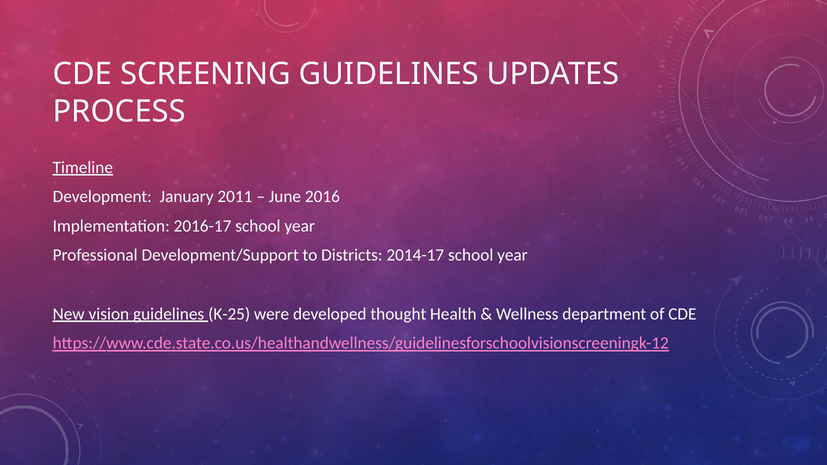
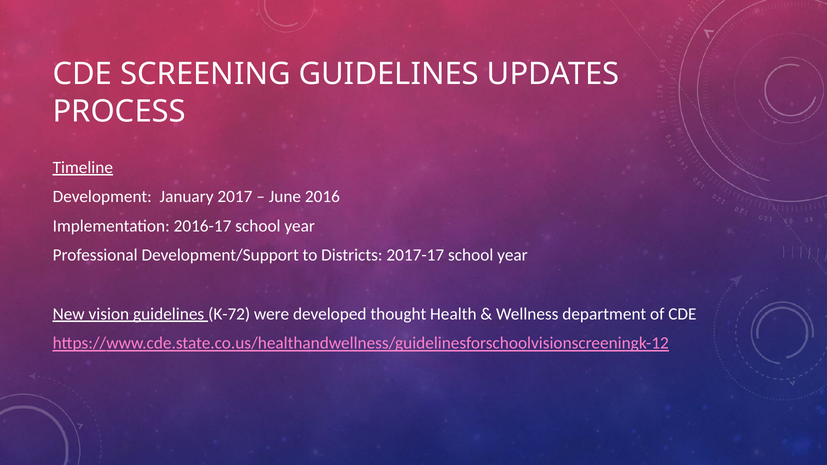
2011: 2011 -> 2017 (235, 197)
2014-17: 2014-17 -> 2017-17 (415, 255)
K-25: K-25 -> K-72 (229, 314)
